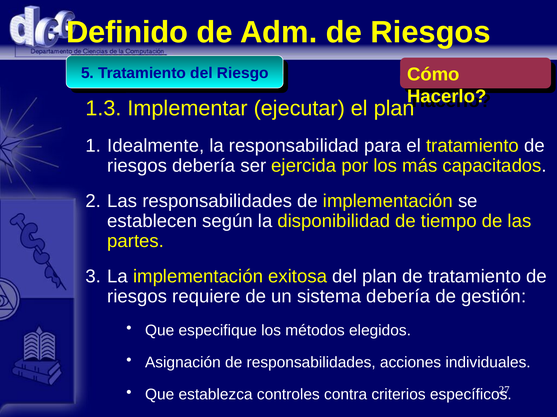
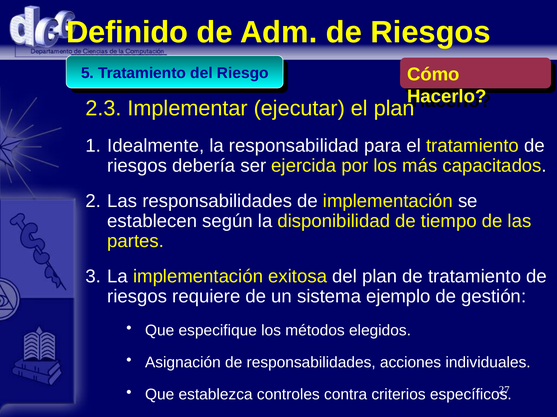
1.3: 1.3 -> 2.3 (104, 109)
sistema debería: debería -> ejemplo (398, 297)
